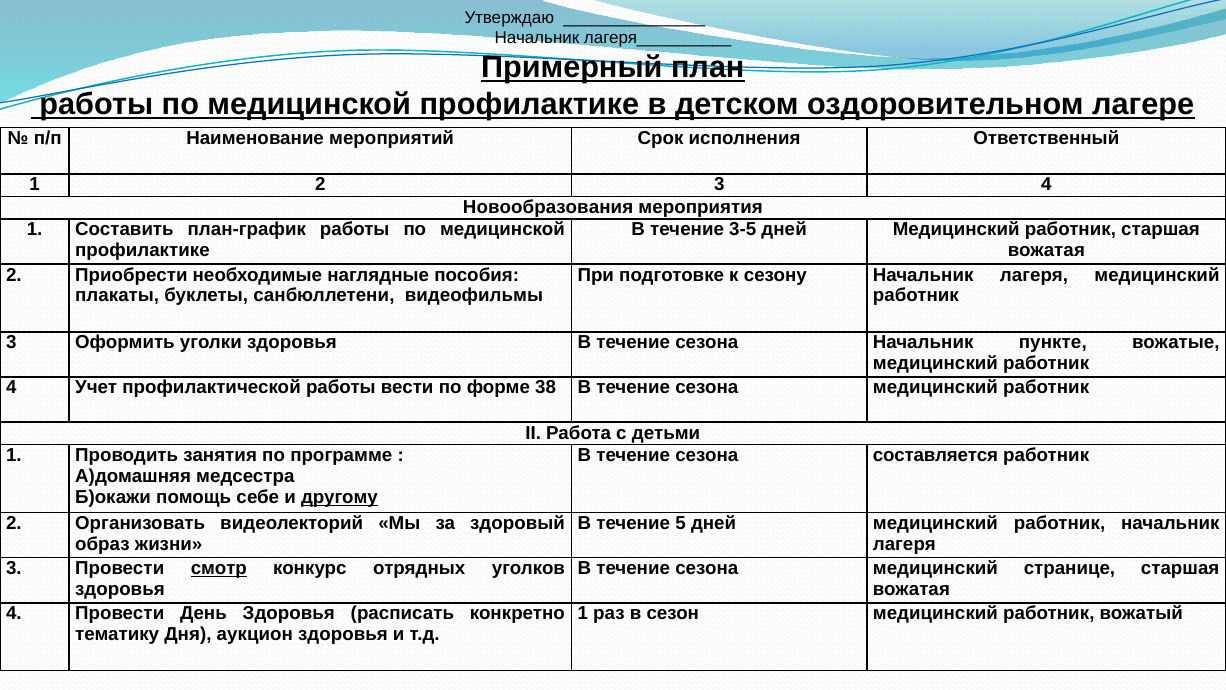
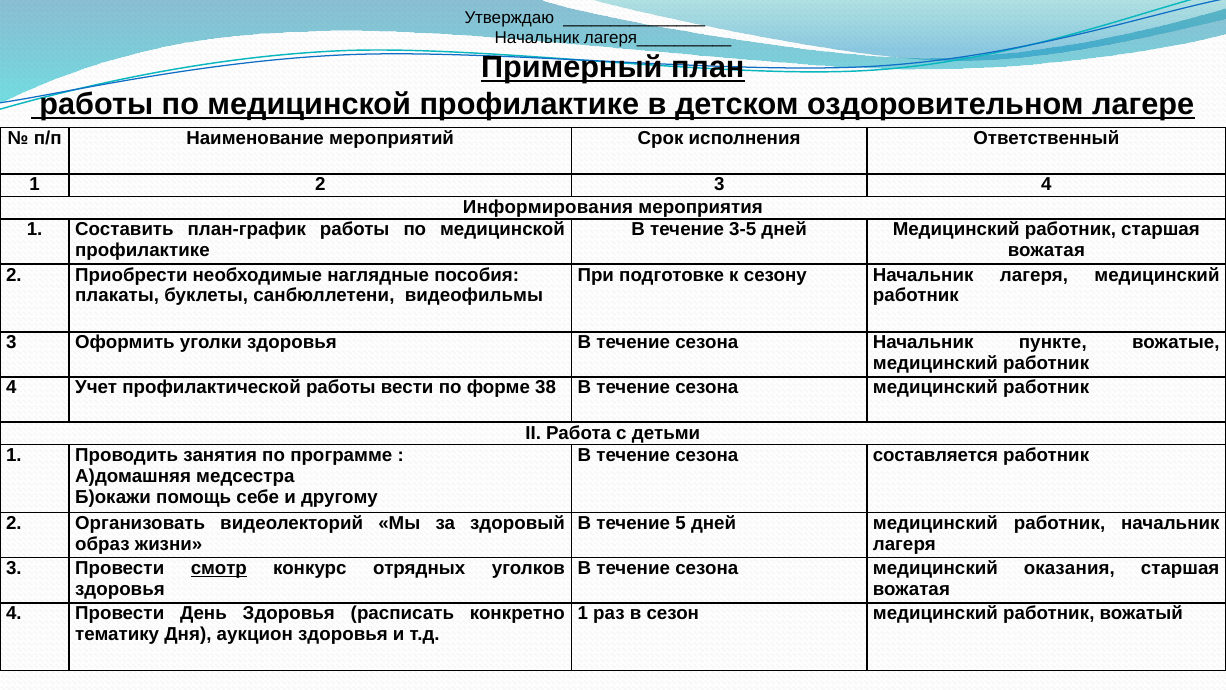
Новообразования: Новообразования -> Информирования (548, 207)
другому underline: present -> none (339, 497)
странице: странице -> оказания (1069, 568)
